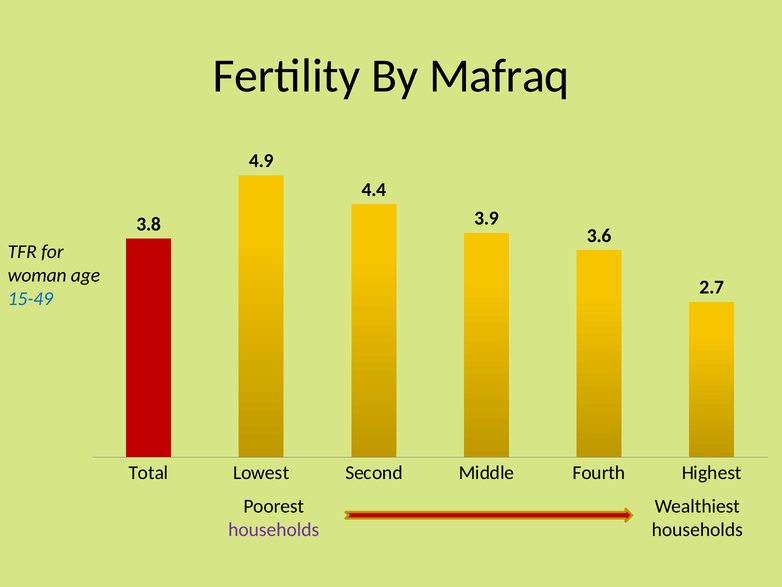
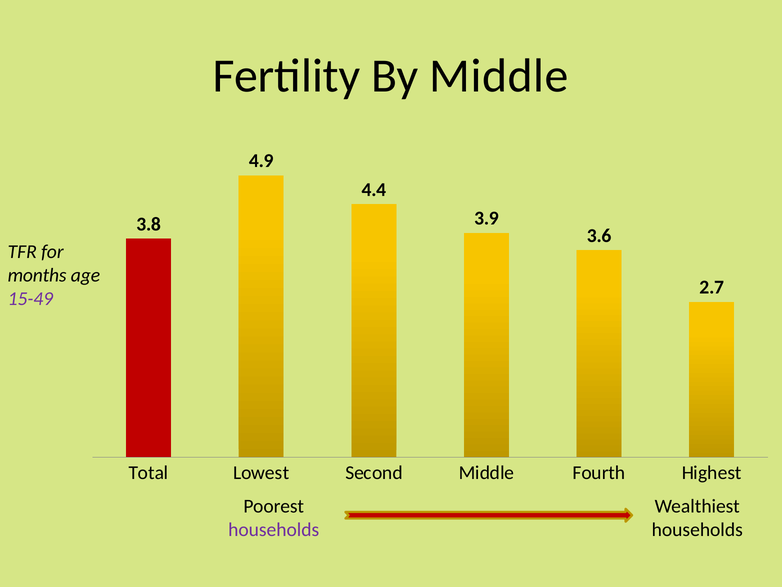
By Mafraq: Mafraq -> Middle (499, 76)
woman: woman -> months (37, 275)
15-49 colour: blue -> purple (30, 298)
